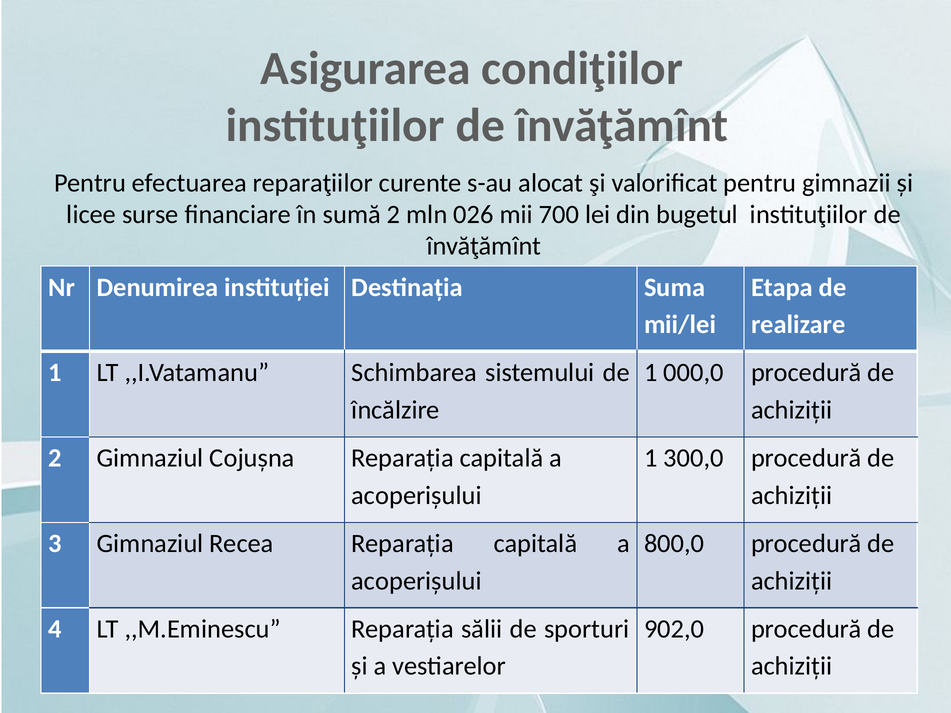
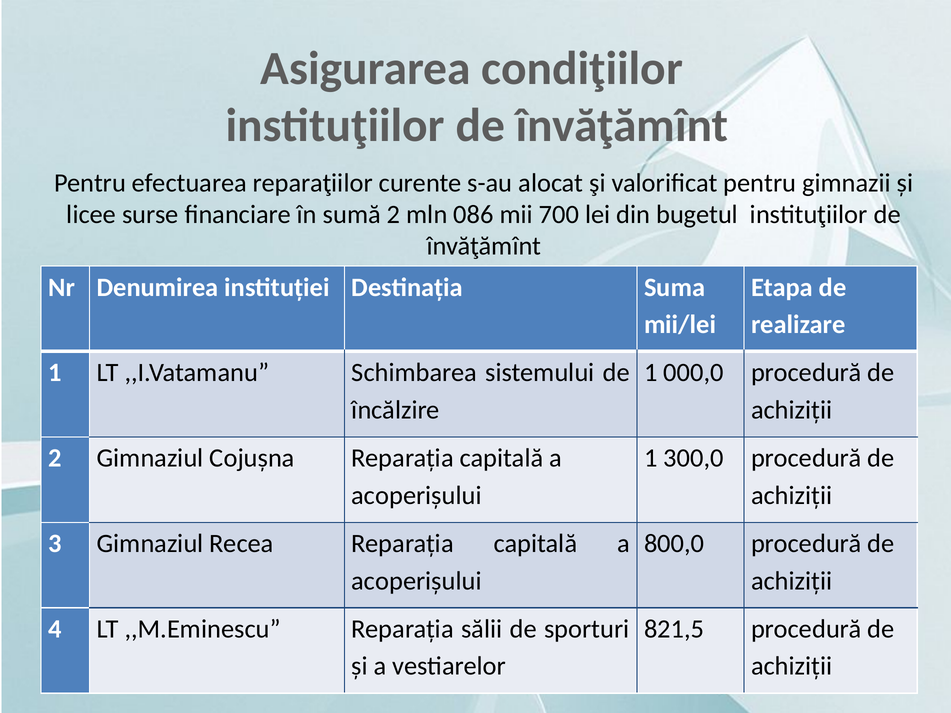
026: 026 -> 086 (473, 215)
902,0: 902,0 -> 821,5 (674, 629)
